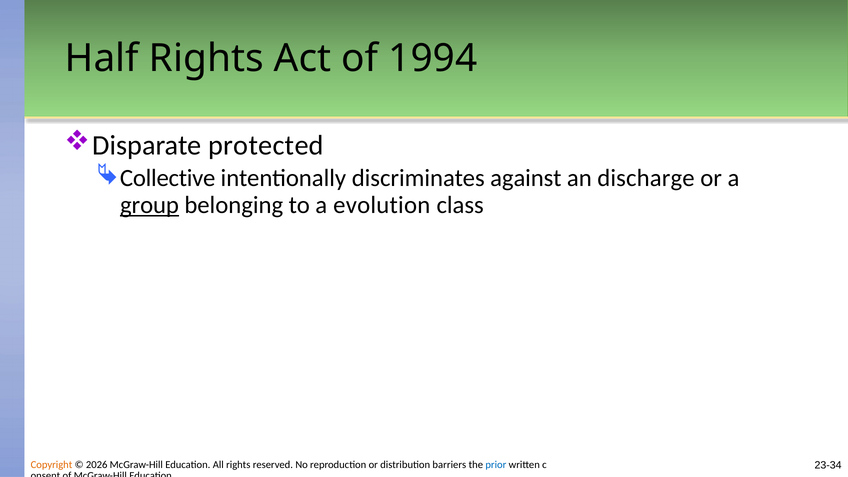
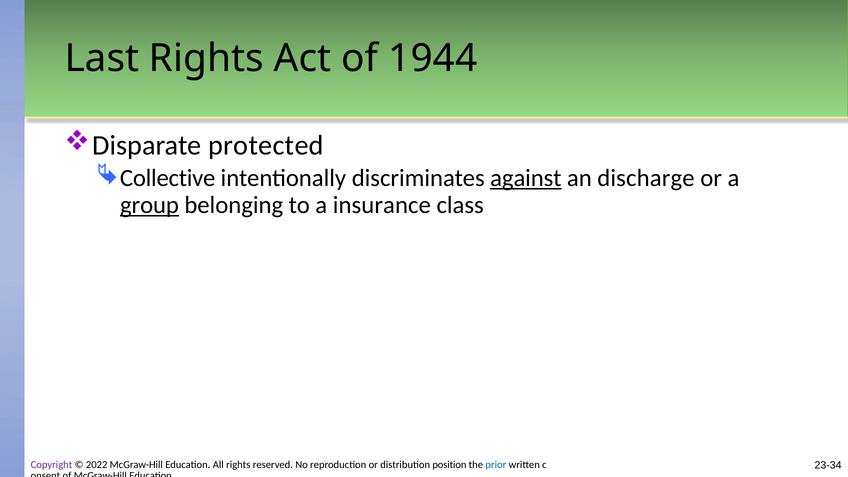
Half: Half -> Last (102, 59)
1994: 1994 -> 1944 (433, 59)
against underline: none -> present (526, 178)
evolution: evolution -> insurance (382, 205)
Copyright colour: orange -> purple (52, 465)
2026: 2026 -> 2022 (97, 465)
barriers: barriers -> position (449, 465)
